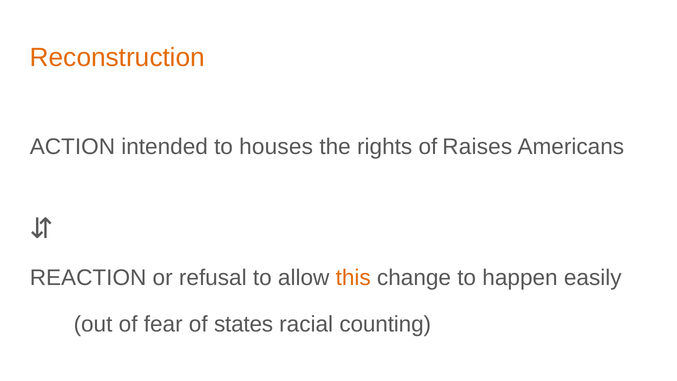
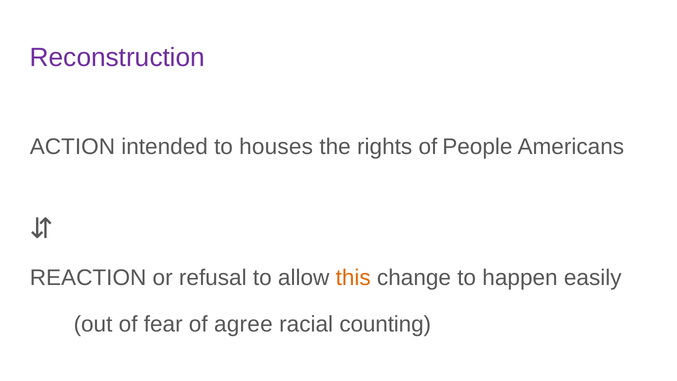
Reconstruction colour: orange -> purple (117, 57)
Raises: Raises -> People (477, 147)
states: states -> agree (243, 324)
